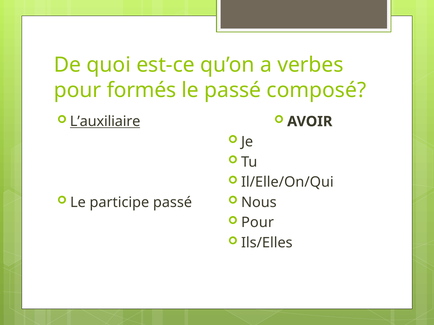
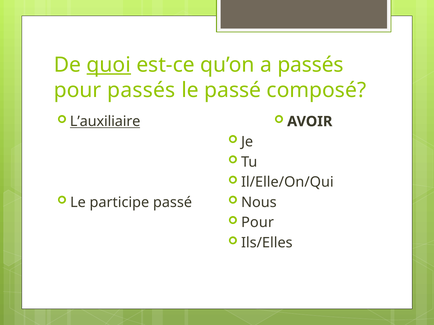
quoi underline: none -> present (109, 65)
a verbes: verbes -> passés (311, 65)
pour formés: formés -> passés (141, 90)
